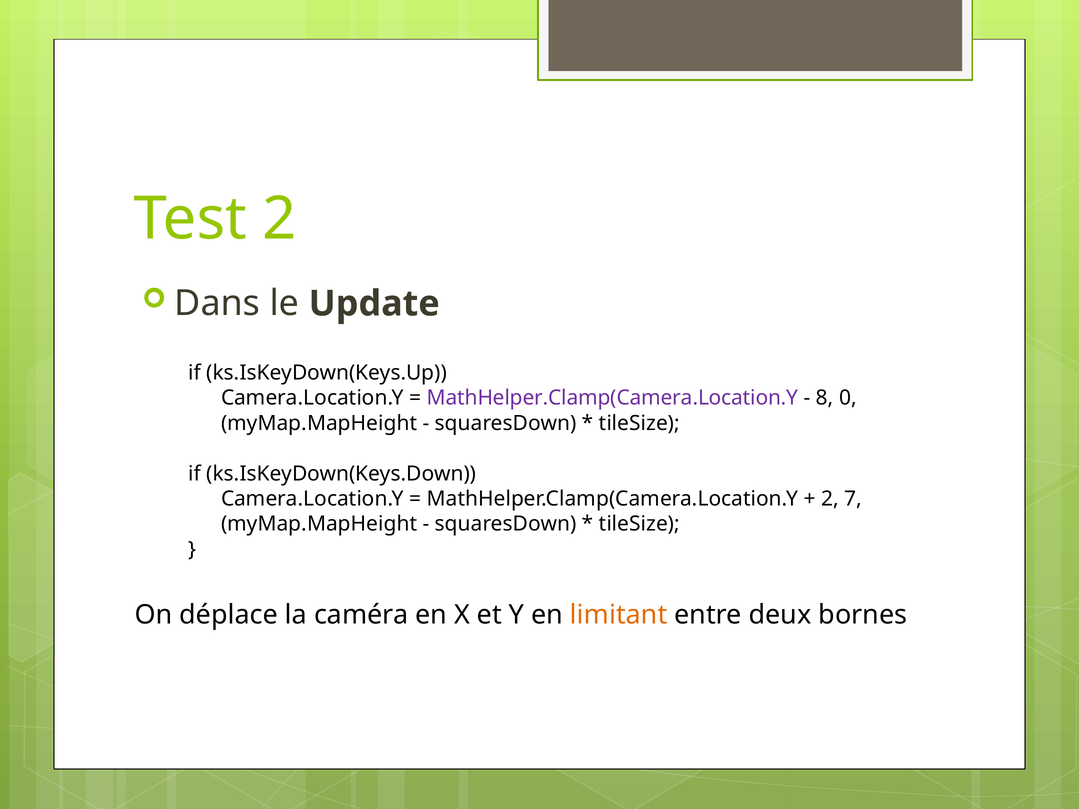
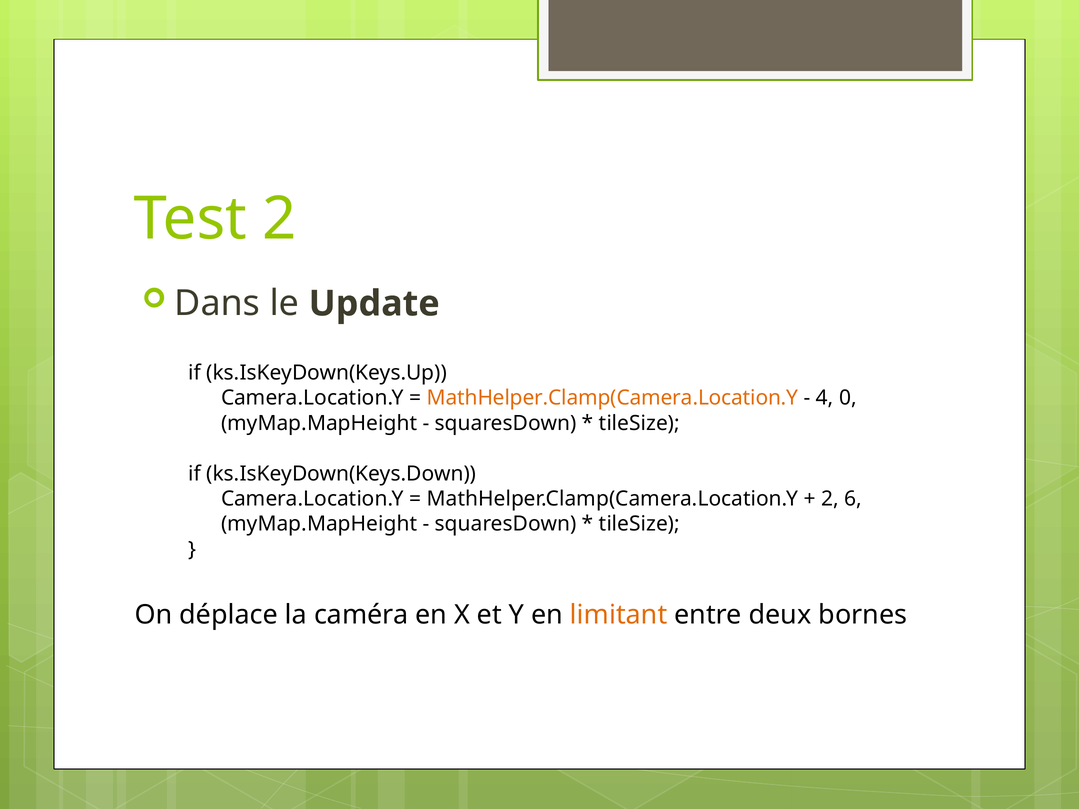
MathHelper.Clamp(Camera.Location.Y colour: purple -> orange (613, 398)
8: 8 -> 4 (825, 398)
7: 7 -> 6 (853, 499)
